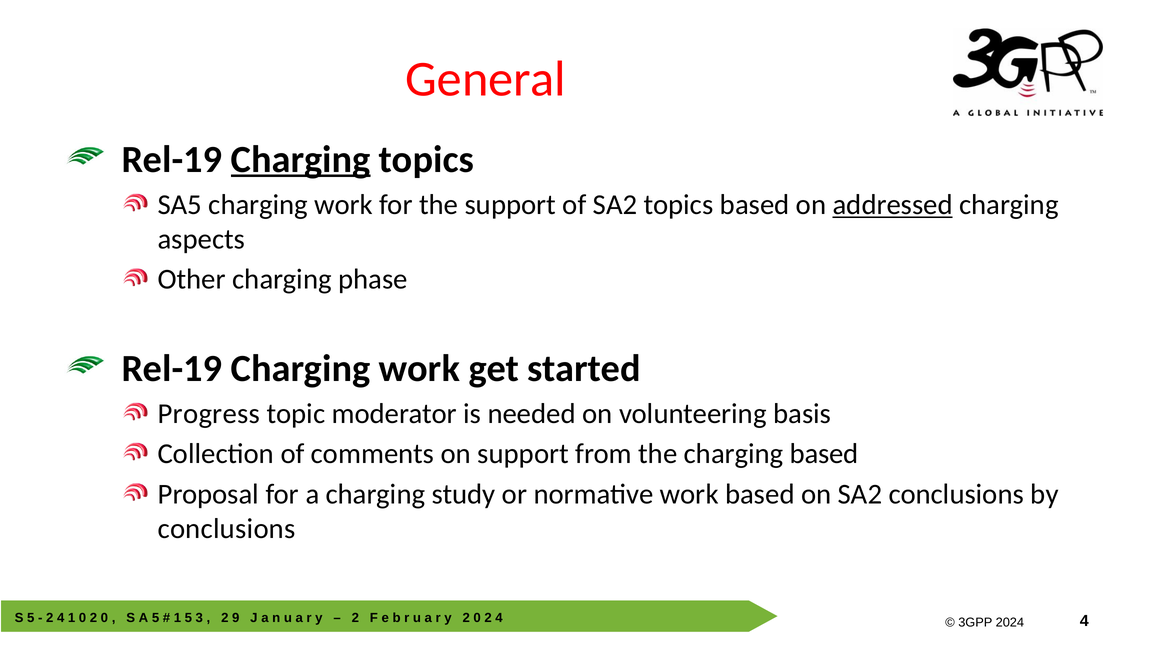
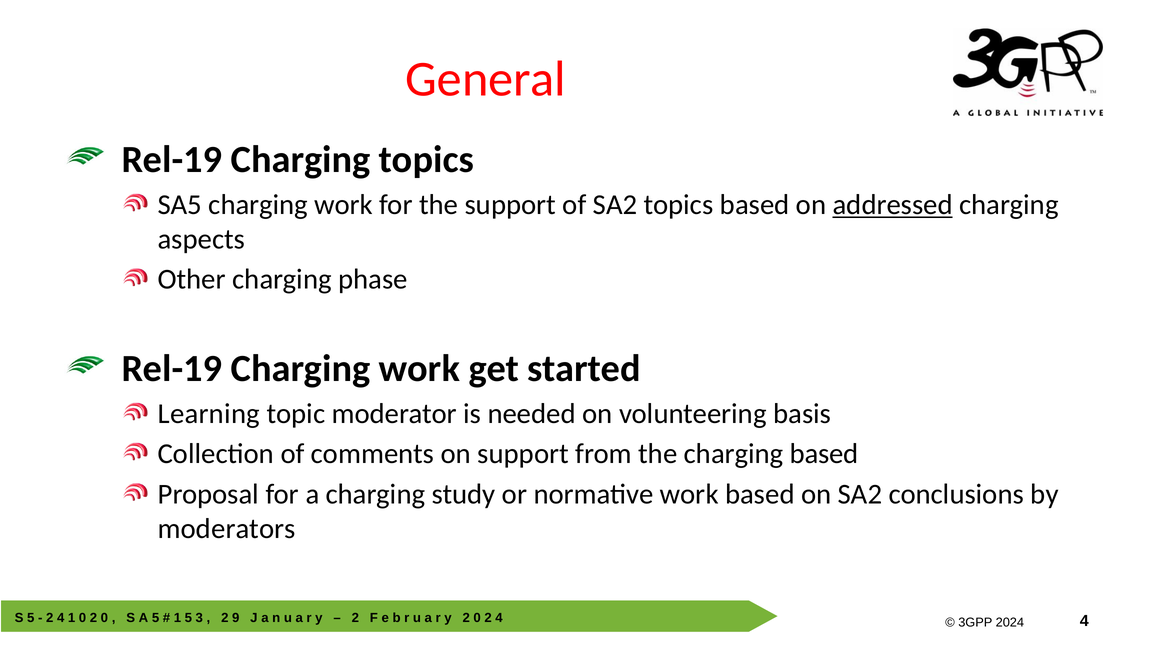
Charging underline: present -> none (301, 160)
Progress: Progress -> Learning (209, 414)
conclusions: conclusions -> moderators (227, 529)
